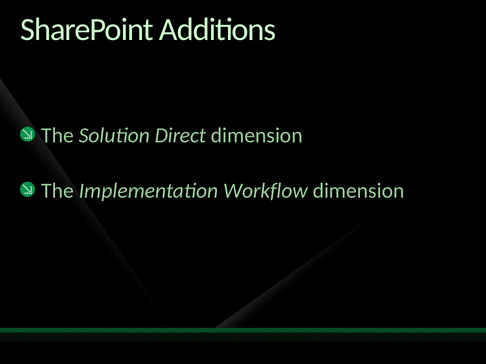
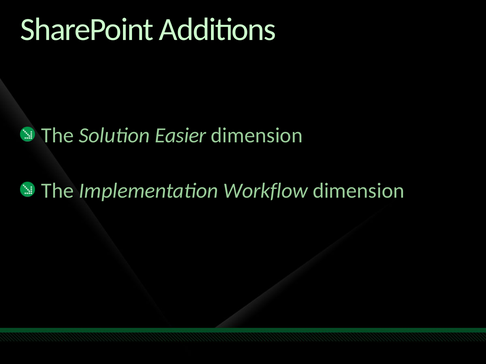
Direct: Direct -> Easier (180, 136)
